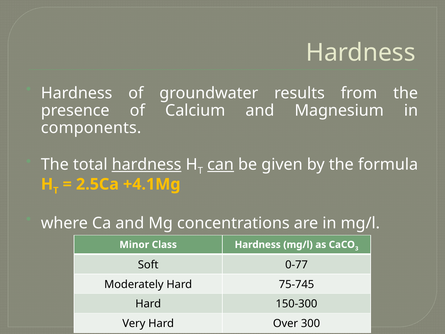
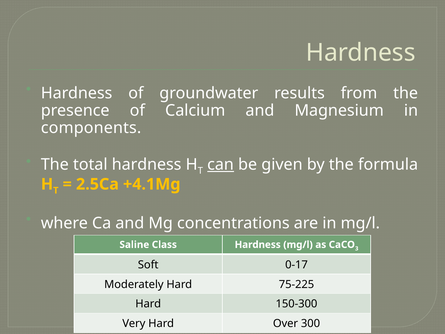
hardness underline: present -> none (147, 164)
Minor: Minor -> Saline (134, 244)
0-77: 0-77 -> 0-17 (297, 265)
75-745: 75-745 -> 75-225 (296, 284)
